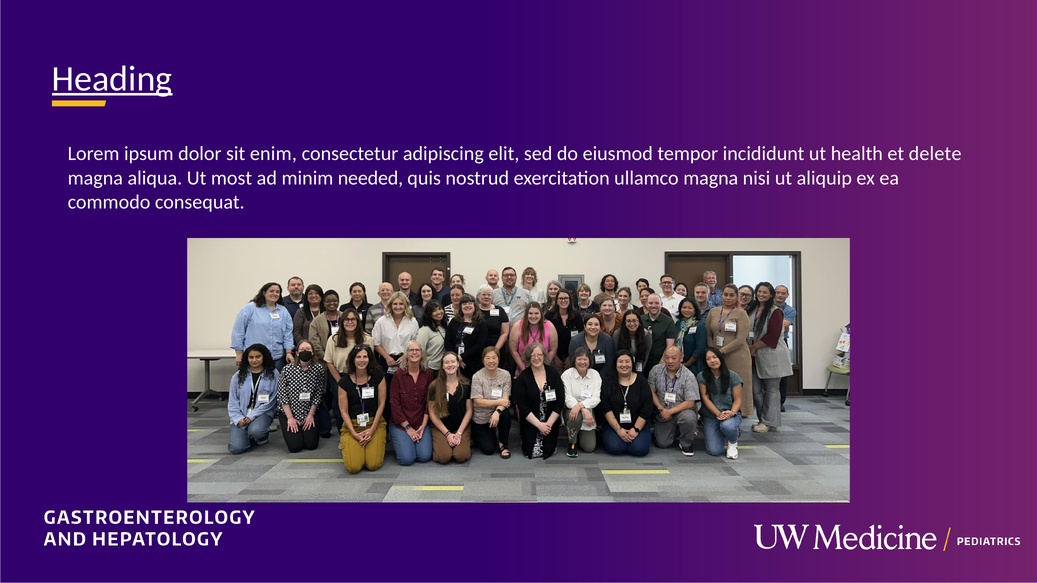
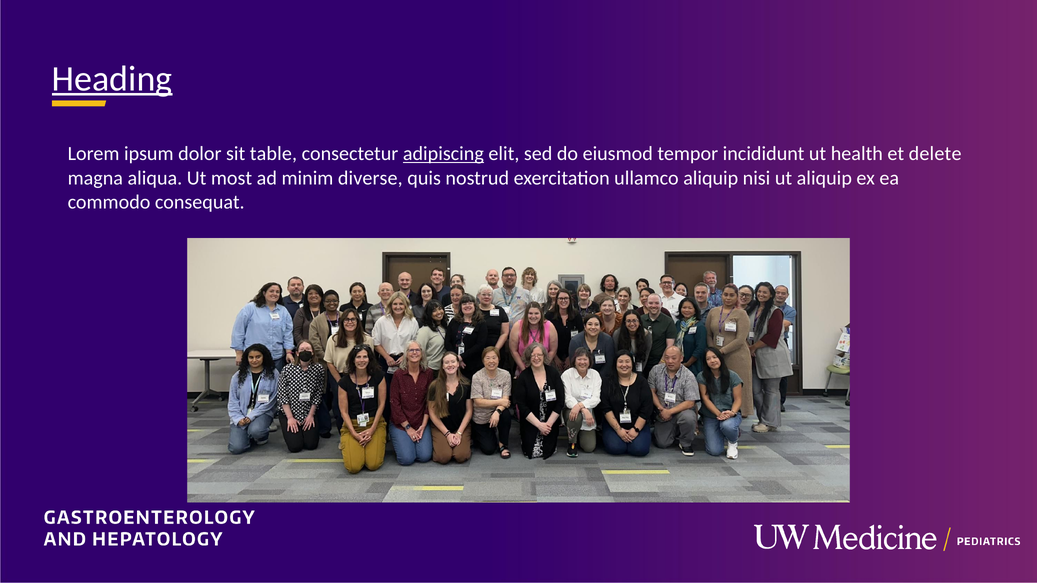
enim: enim -> table (273, 154)
adipiscing underline: none -> present (443, 154)
needed: needed -> diverse (370, 178)
ullamco magna: magna -> aliquip (711, 178)
